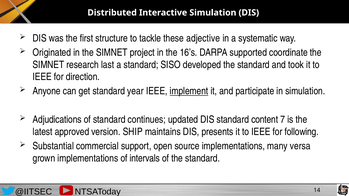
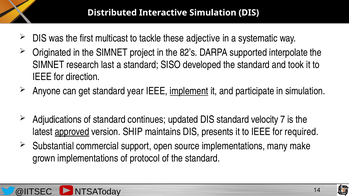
structure: structure -> multicast (112, 38)
16’s: 16’s -> 82’s (189, 53)
coordinate: coordinate -> interpolate (288, 53)
content: content -> velocity (265, 120)
approved underline: none -> present (72, 132)
following: following -> required (302, 132)
versa: versa -> make (300, 146)
intervals: intervals -> protocol (145, 158)
